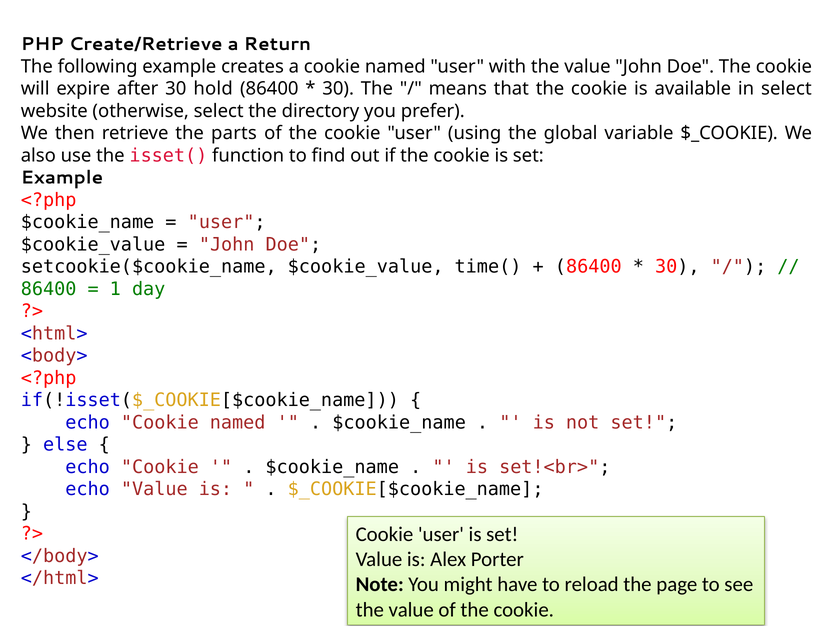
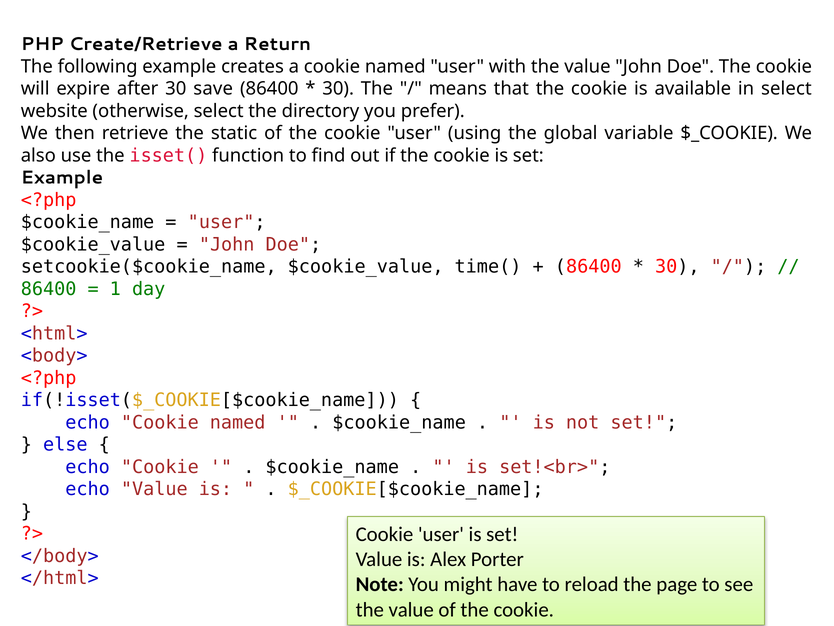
hold: hold -> save (213, 89)
parts: parts -> static (234, 133)
